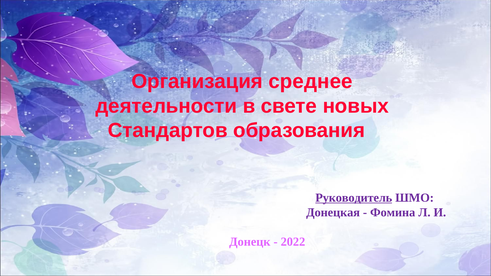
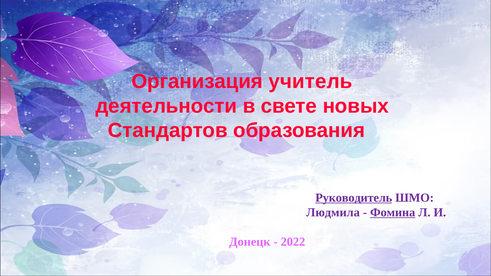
среднее: среднее -> учитель (311, 81)
Донецкая: Донецкая -> Людмила (333, 213)
Фомина underline: none -> present (393, 213)
